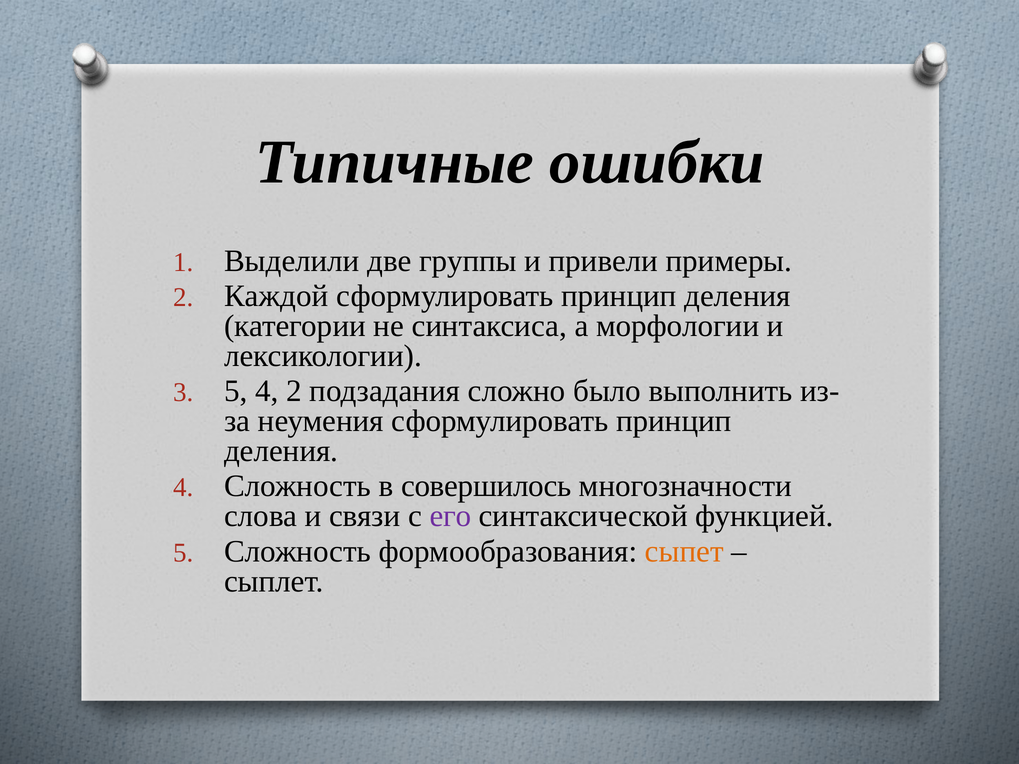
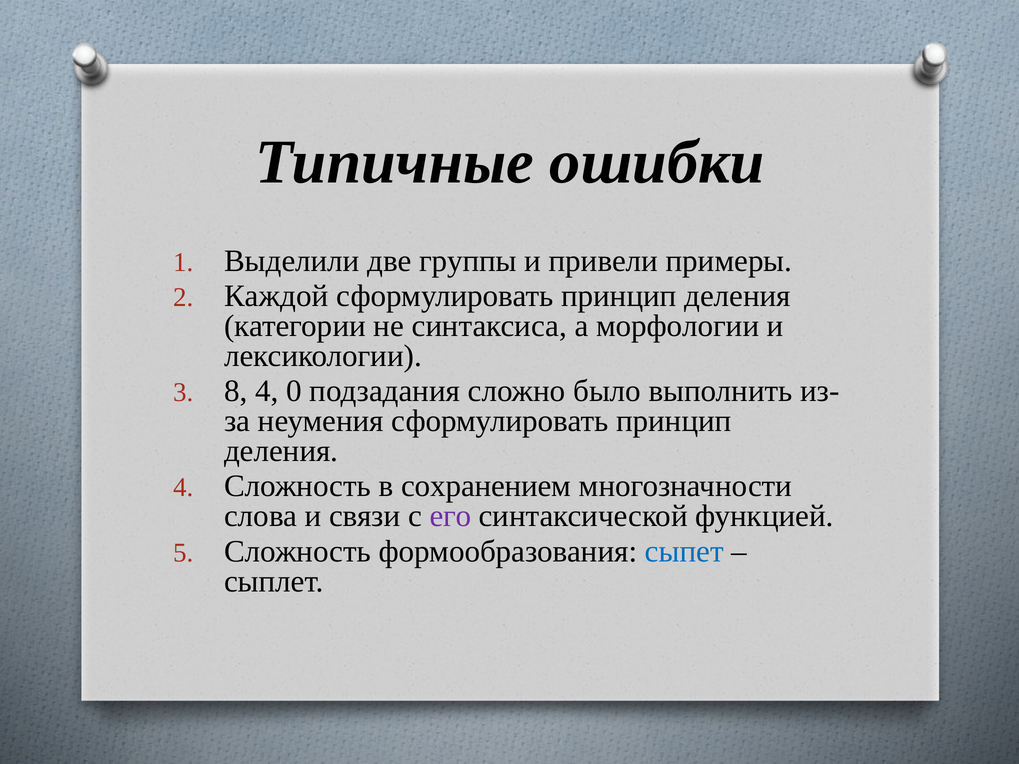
3 5: 5 -> 8 (236, 391)
4 2: 2 -> 0 (294, 391)
совершилось: совершилось -> сохранением (486, 486)
сыпет colour: orange -> blue (684, 552)
